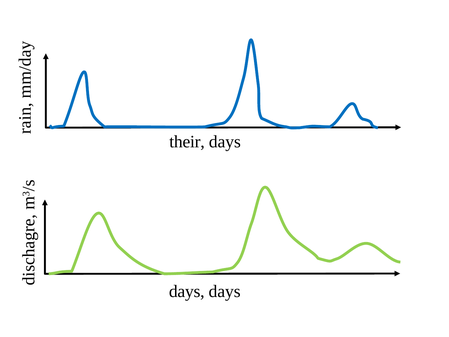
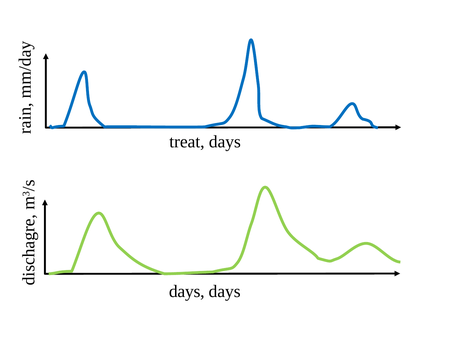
their: their -> treat (187, 142)
